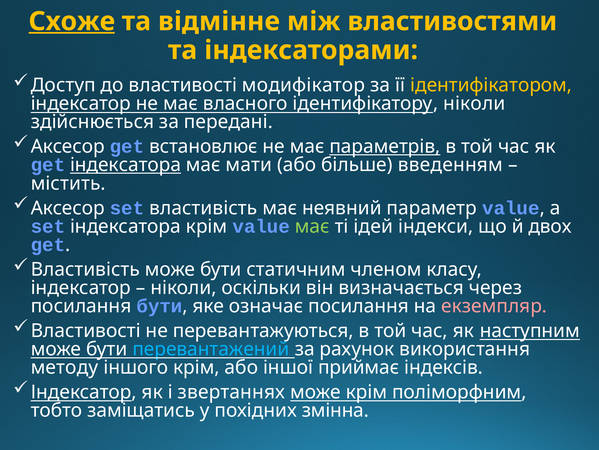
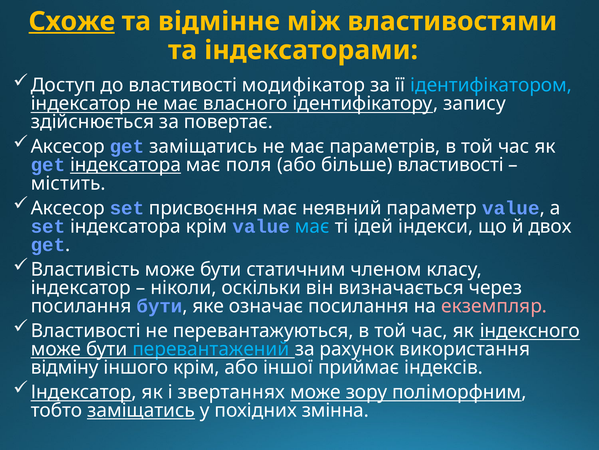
ідентифікатором colour: yellow -> light blue (491, 85)
ідентифікатору ніколи: ніколи -> запису (474, 103)
передані: передані -> повертає (229, 122)
get встановлює: встановлює -> заміщатись (203, 146)
параметрів underline: present -> none (385, 146)
мати: мати -> поля (249, 165)
більше введенням: введенням -> властивості (451, 165)
set властивість: властивість -> присвоєння (203, 208)
має colour: light green -> light blue (312, 226)
наступним: наступним -> індексного (530, 330)
методу: методу -> відміну (65, 367)
може крім: крім -> зору (366, 392)
заміщатись underline: none -> present (141, 410)
